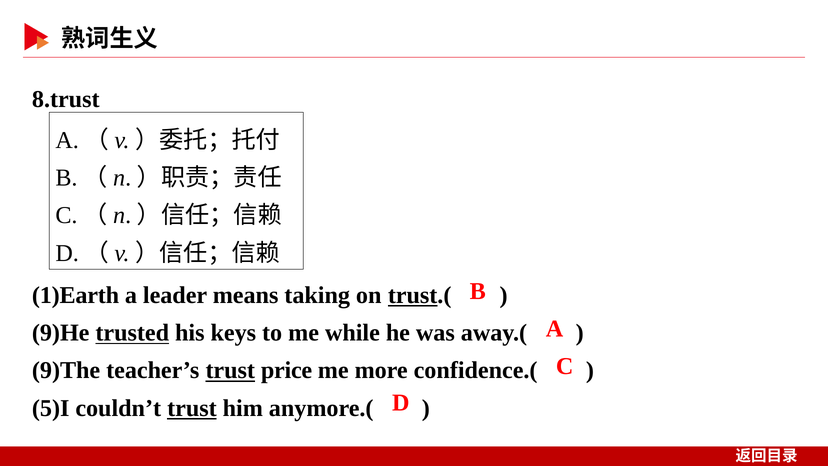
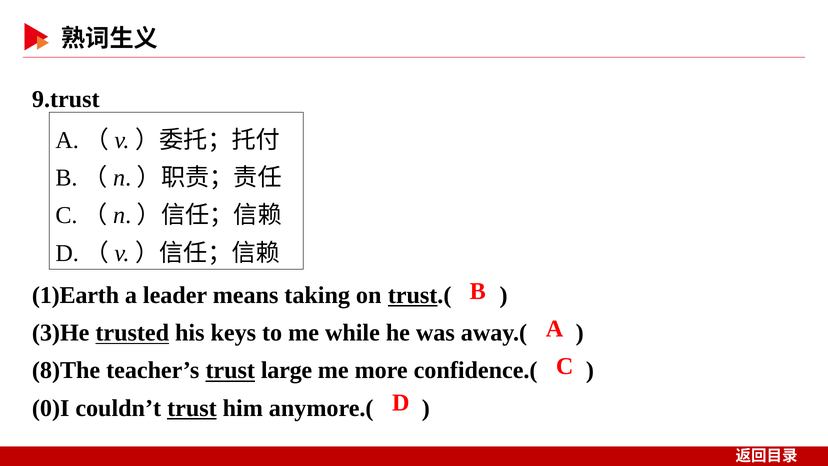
8.trust: 8.trust -> 9.trust (66, 99)
9)He: 9)He -> 3)He (61, 333)
9)The: 9)The -> 8)The (66, 370)
price: price -> large (287, 370)
5)I: 5)I -> 0)I (51, 408)
